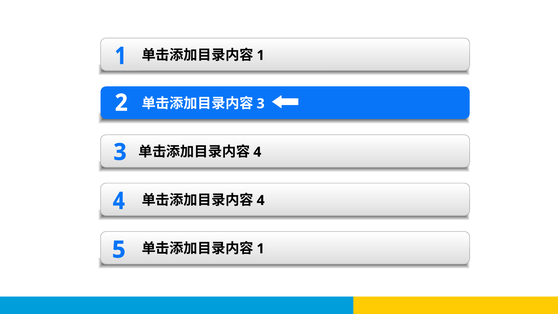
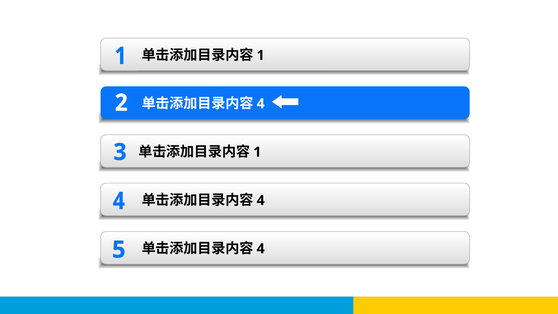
3: 3 -> 4 (261, 104)
4: 4 -> 1 (257, 152)
1: 1 -> 4 (261, 249)
